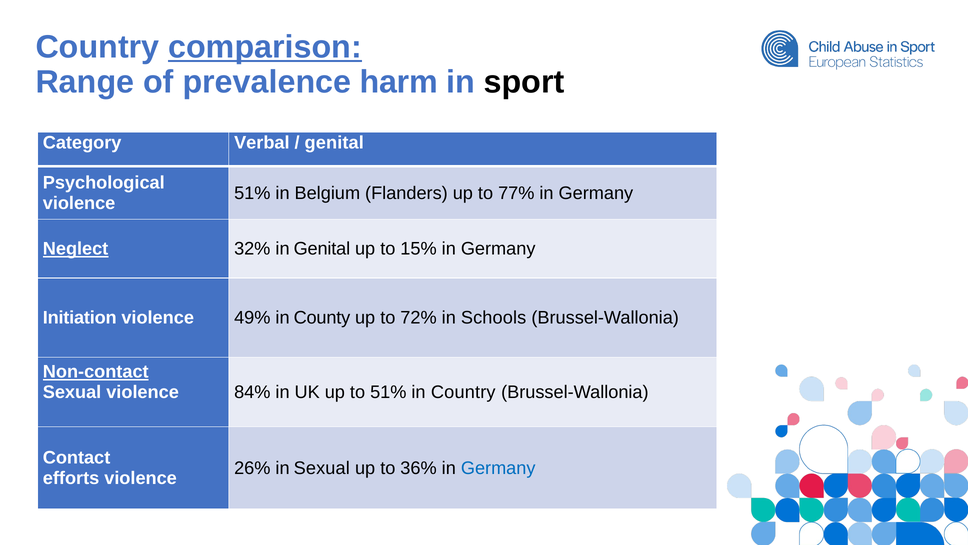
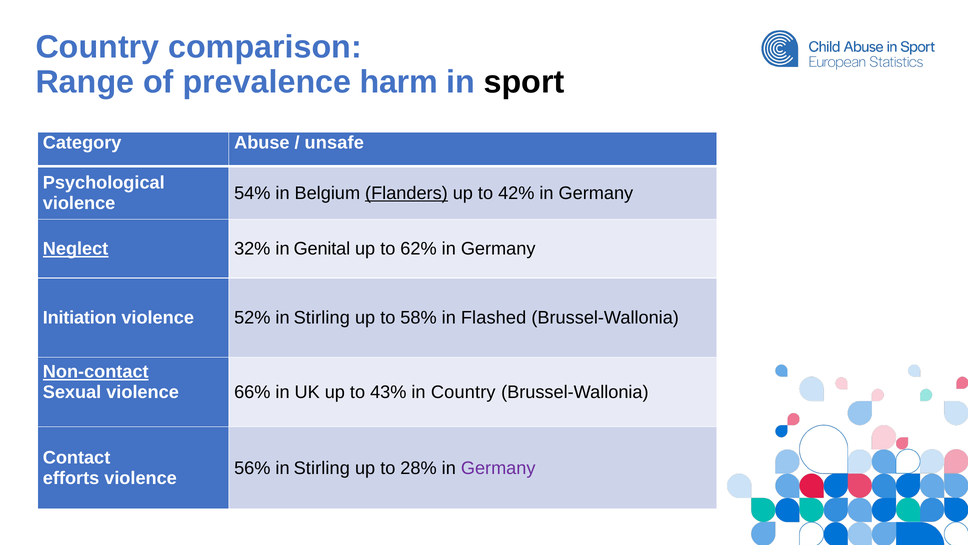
comparison underline: present -> none (265, 47)
Verbal: Verbal -> Abuse (262, 143)
genital: genital -> unsafe (334, 143)
51%: 51% -> 54% (252, 193)
Flanders underline: none -> present (406, 193)
77%: 77% -> 42% (516, 193)
15%: 15% -> 62% (419, 249)
49%: 49% -> 52% (252, 318)
County: County -> Stirling (322, 318)
72%: 72% -> 58% (419, 318)
Schools: Schools -> Flashed (494, 318)
84%: 84% -> 66% (252, 392)
to 51%: 51% -> 43% (388, 392)
26%: 26% -> 56% (252, 468)
Sexual: Sexual -> Stirling (322, 468)
36%: 36% -> 28% (419, 468)
Germany colour: blue -> purple (498, 468)
